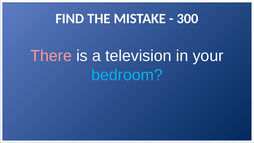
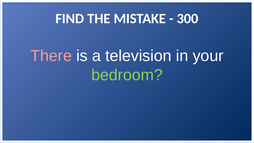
bedroom colour: light blue -> light green (127, 75)
